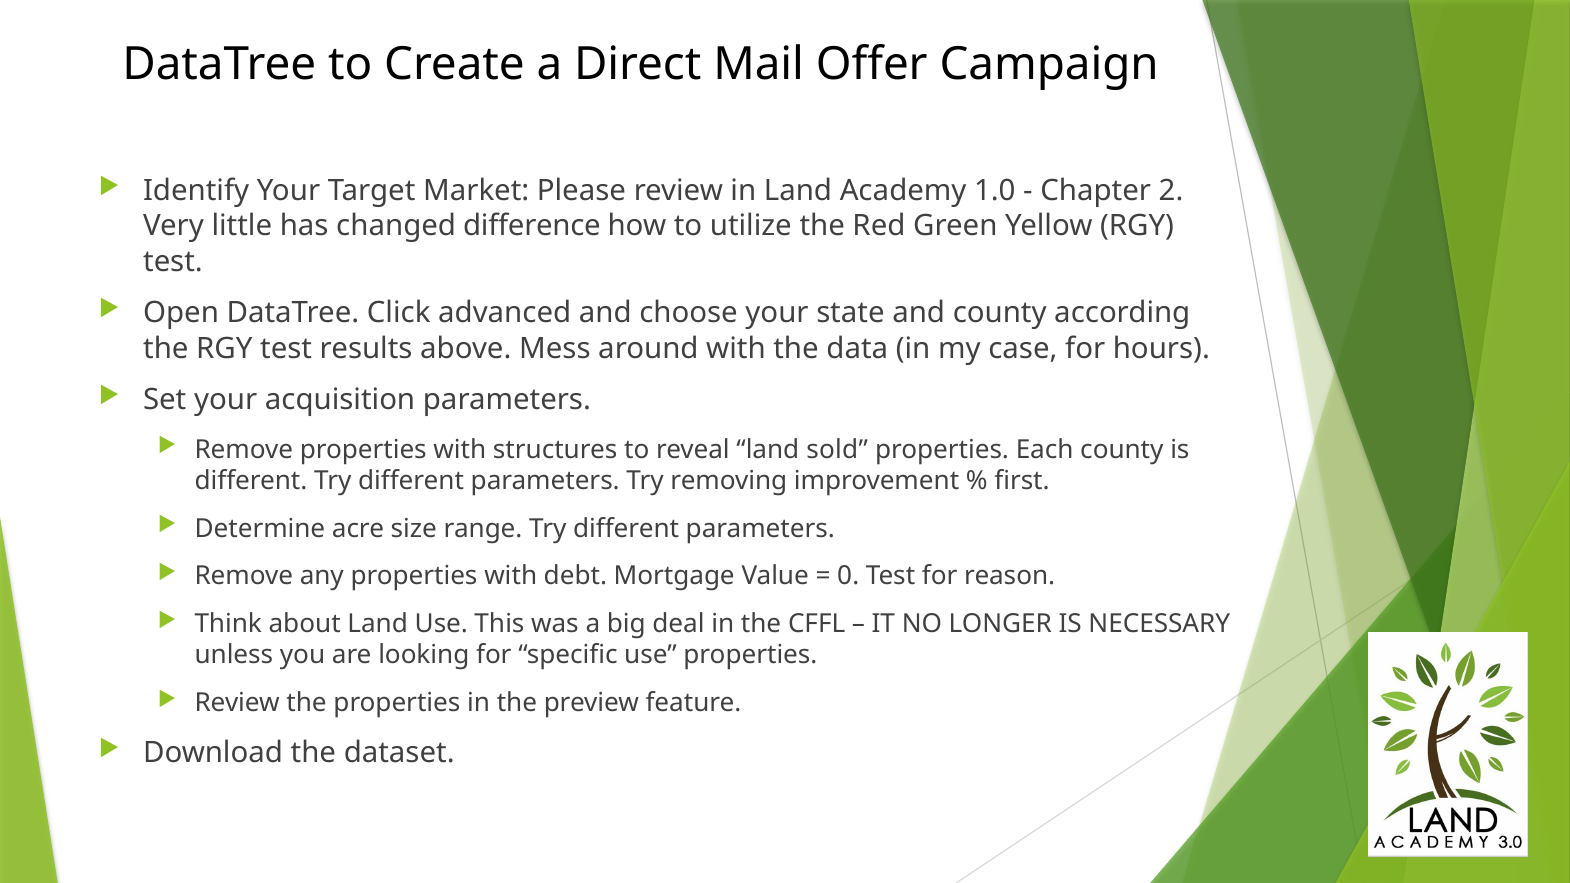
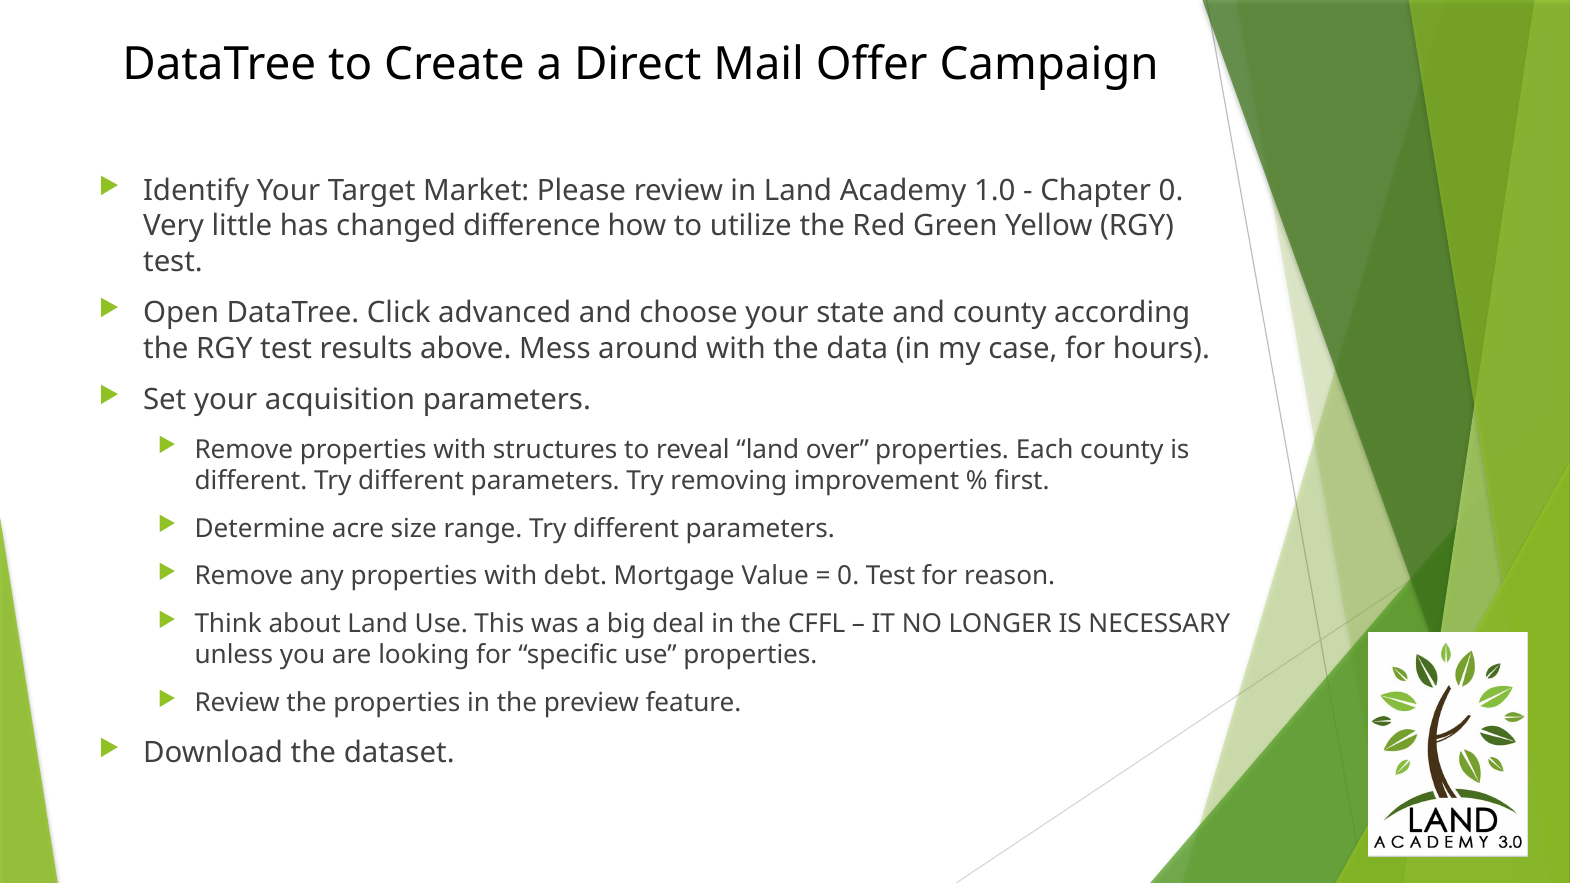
Chapter 2: 2 -> 0 (1171, 191)
sold: sold -> over (837, 450)
